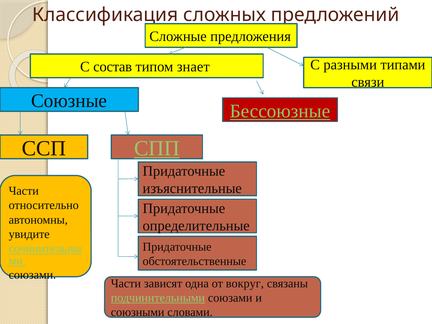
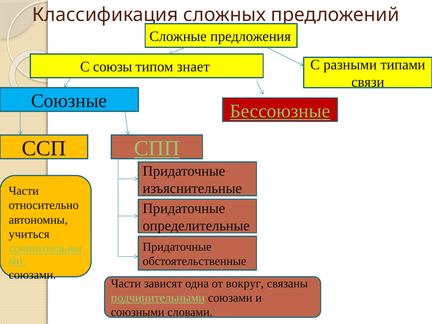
состав: состав -> союзы (113, 67)
увидите: увидите -> учиться (29, 234)
